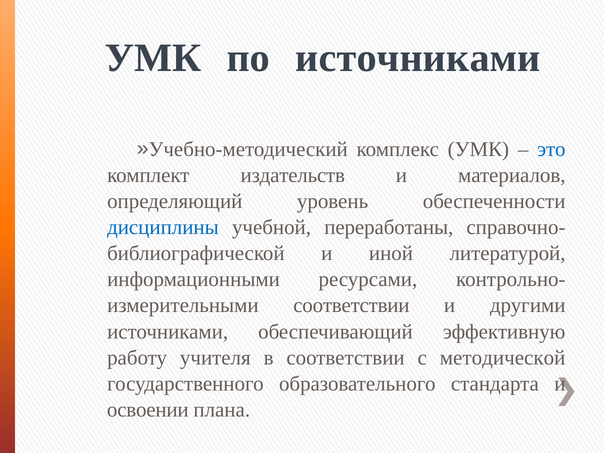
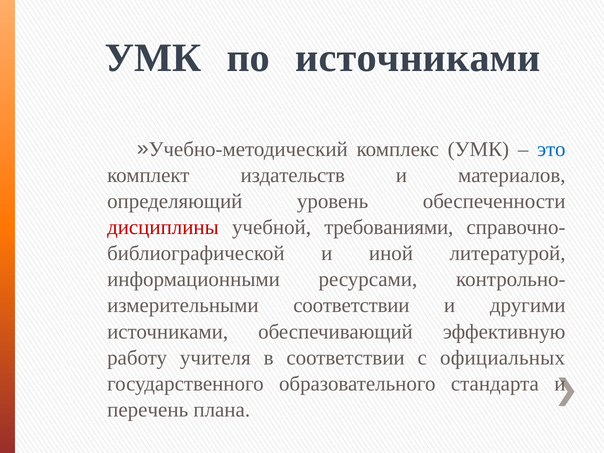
дисциплины colour: blue -> red (163, 227)
переработаны: переработаны -> требованиями (389, 227)
методической: методической -> официальных (503, 358)
освоении: освоении -> перечень (148, 410)
